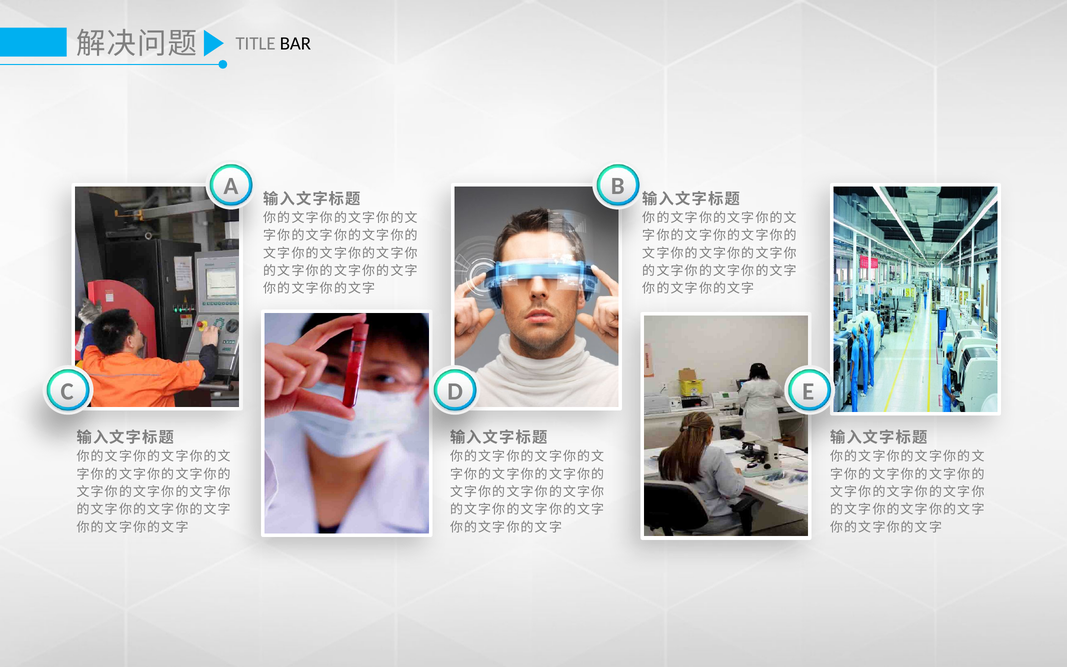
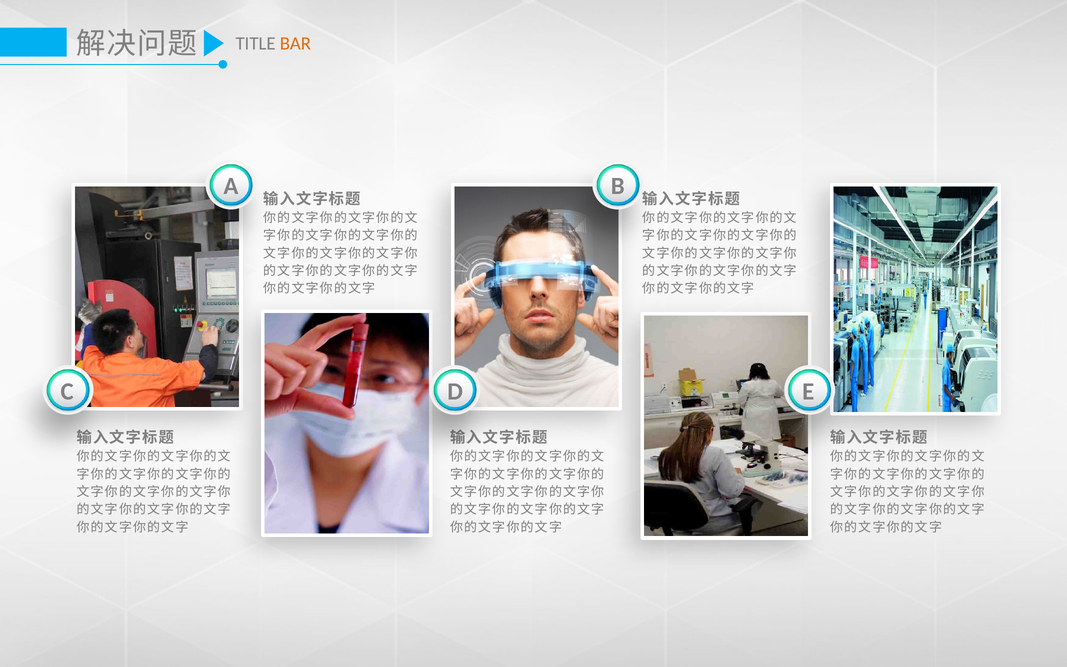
BAR colour: black -> orange (295, 43)
